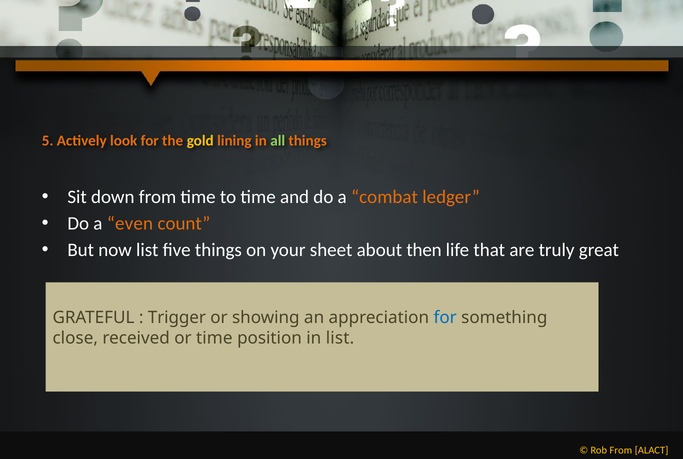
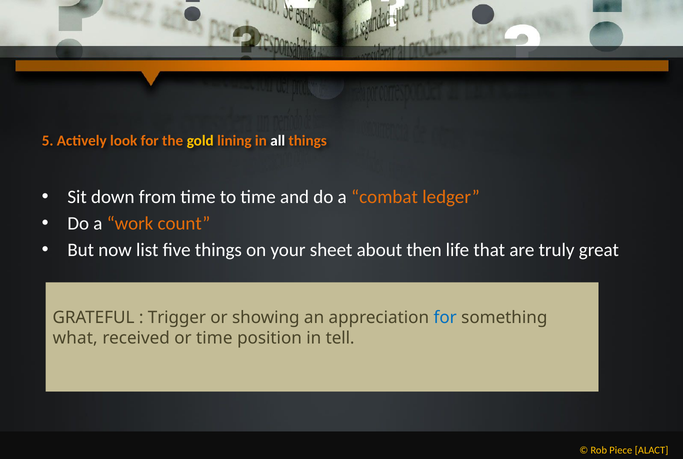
all colour: light green -> white (278, 141)
even: even -> work (130, 224)
close: close -> what (75, 338)
in list: list -> tell (340, 338)
Rob From: From -> Piece (621, 450)
